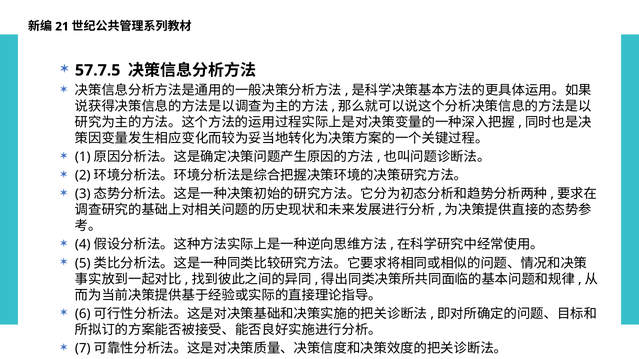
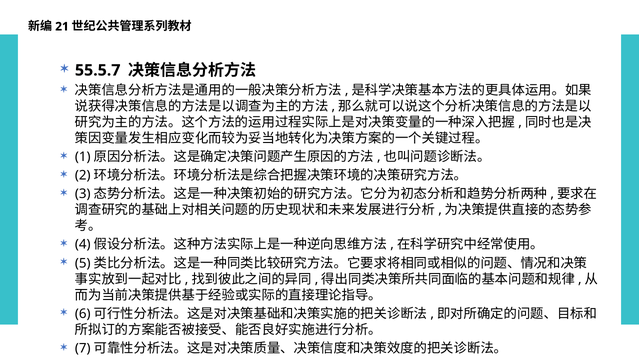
57.7.5: 57.7.5 -> 55.5.7 (98, 70)
